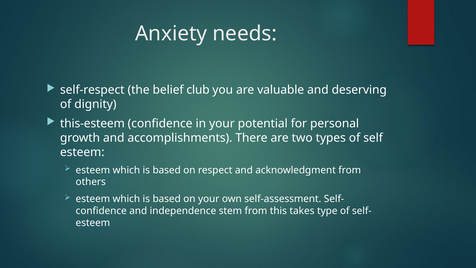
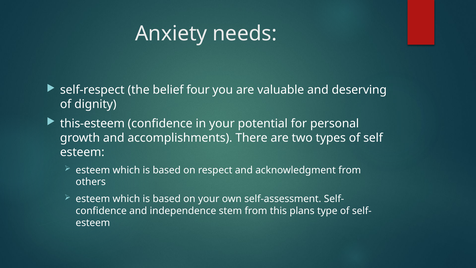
club: club -> four (198, 90)
takes: takes -> plans (302, 211)
